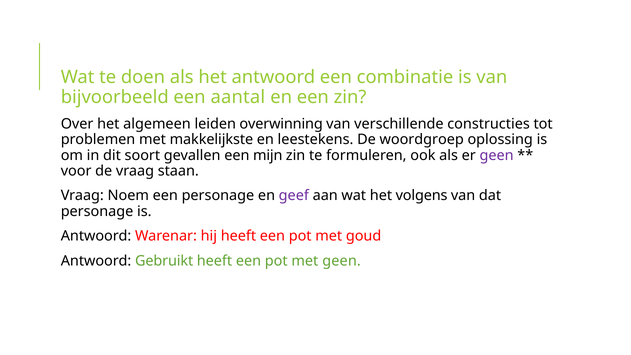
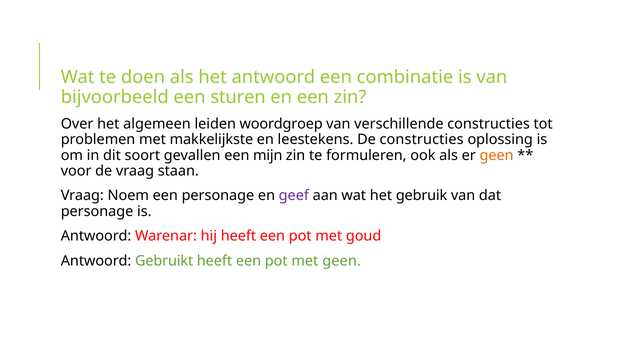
aantal: aantal -> sturen (238, 97)
overwinning: overwinning -> woordgroep (281, 124)
De woordgroep: woordgroep -> constructies (422, 140)
geen colour: purple -> orange (497, 155)
volgens: volgens -> gebruik (422, 196)
